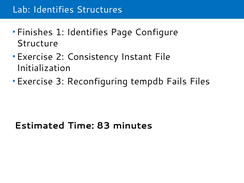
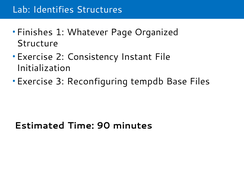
1 Identifies: Identifies -> Whatever (87, 32)
Configure: Configure -> Organized (156, 32)
Fails: Fails -> Base (177, 81)
83: 83 -> 90 (103, 126)
